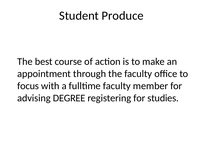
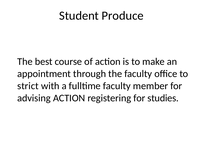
focus: focus -> strict (28, 86)
advising DEGREE: DEGREE -> ACTION (69, 98)
